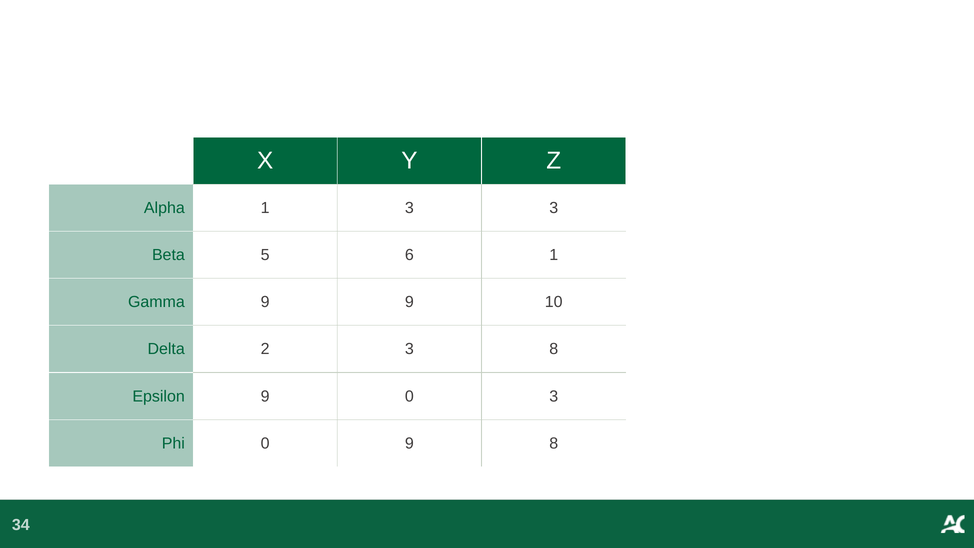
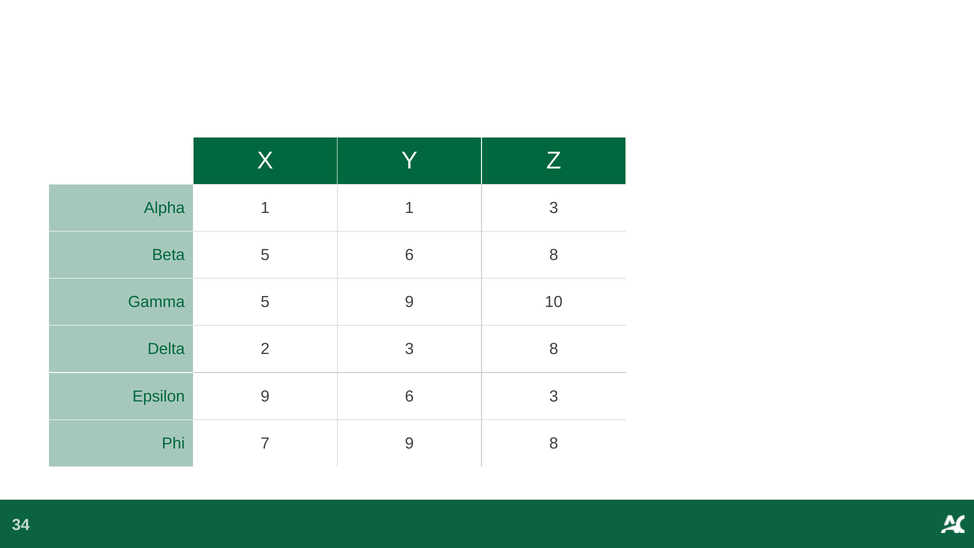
1 3: 3 -> 1 (409, 208)
6 1: 1 -> 8 (554, 255)
Gamma 9: 9 -> 5 (265, 302)
9 0: 0 -> 6 (409, 396)
Phi 0: 0 -> 7 (265, 443)
